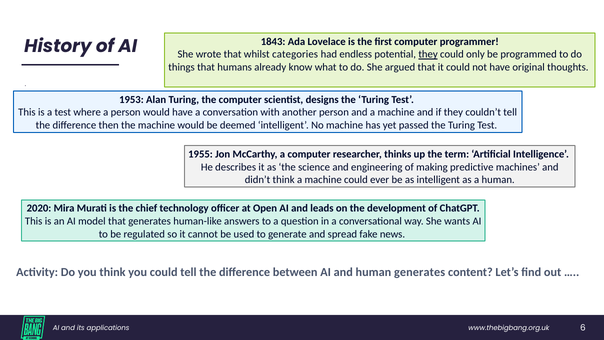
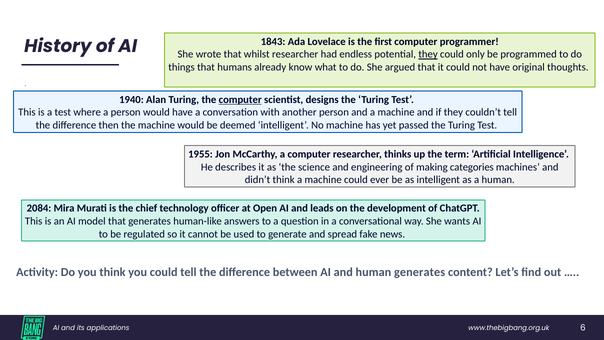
whilst categories: categories -> researcher (295, 54)
1953: 1953 -> 1940 (131, 100)
computer underline: none -> present (240, 100)
predictive: predictive -> categories (472, 167)
2020: 2020 -> 2084 (39, 208)
